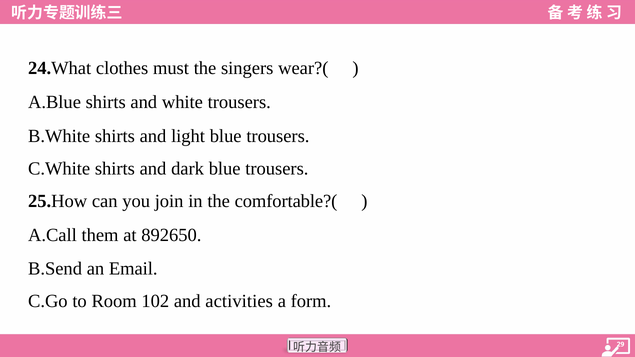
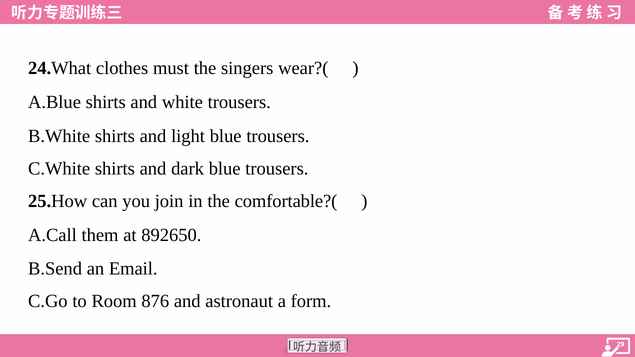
102: 102 -> 876 (155, 301)
activities: activities -> astronaut (239, 301)
